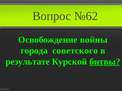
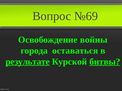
№62: №62 -> №69 (86, 16)
советского: советского -> оставаться (75, 51)
результате underline: none -> present (28, 62)
